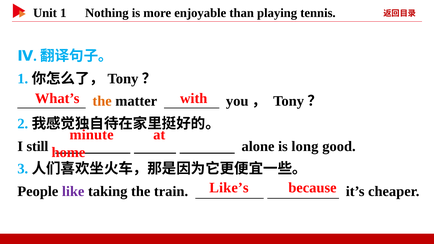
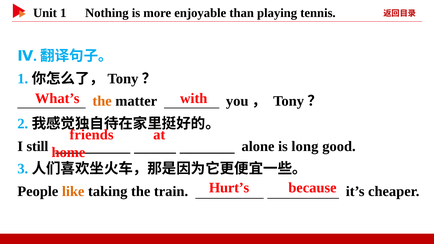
minute: minute -> friends (92, 135)
Like’s: Like’s -> Hurt’s (229, 188)
like colour: purple -> orange (73, 191)
